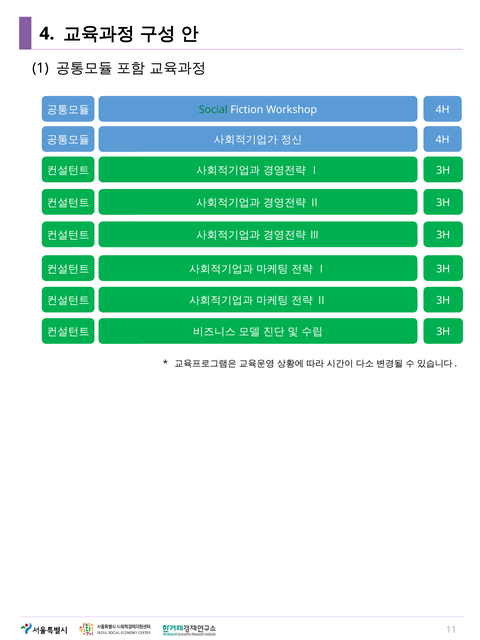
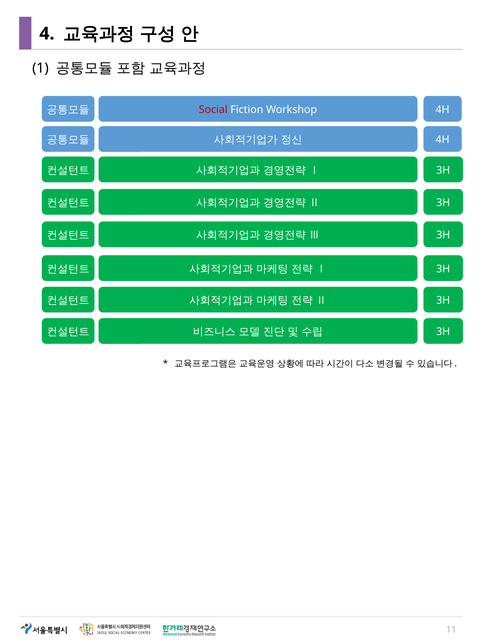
Social colour: green -> red (213, 110)
